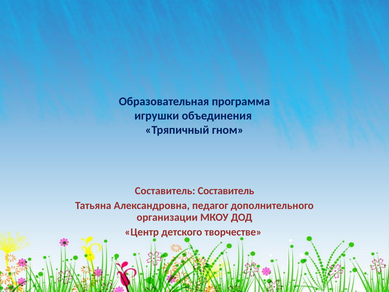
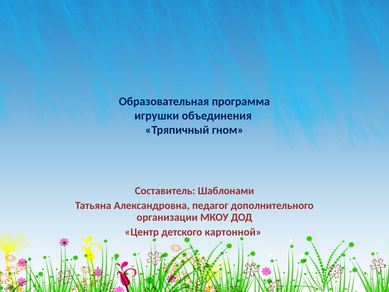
Составитель Составитель: Составитель -> Шаблонами (226, 191)
творчестве: творчестве -> картонной (233, 232)
